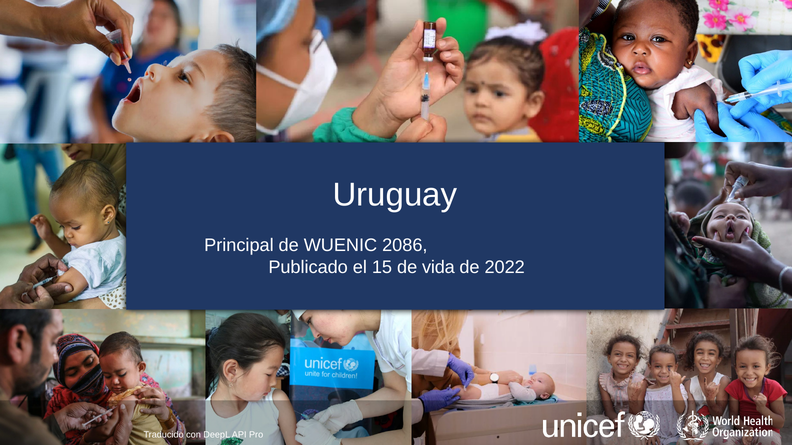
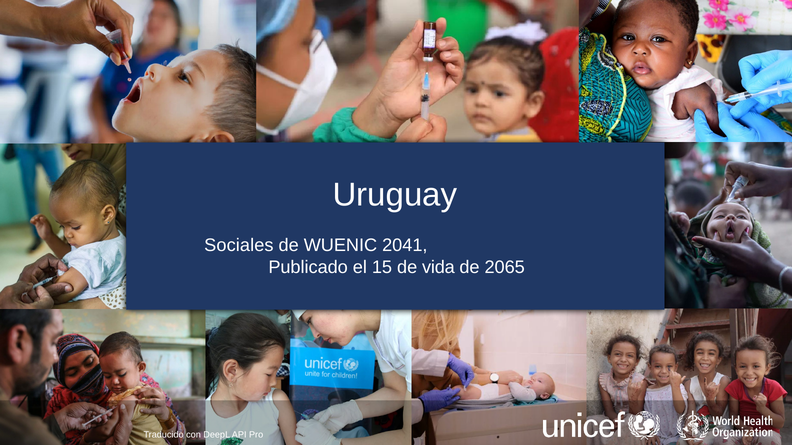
Principal: Principal -> Sociales (239, 245)
2086: 2086 -> 2041 (405, 245)
2022: 2022 -> 2065 (505, 268)
